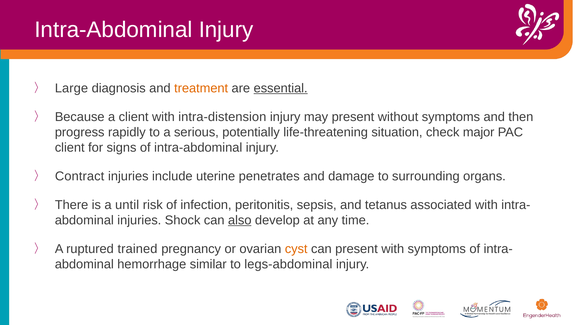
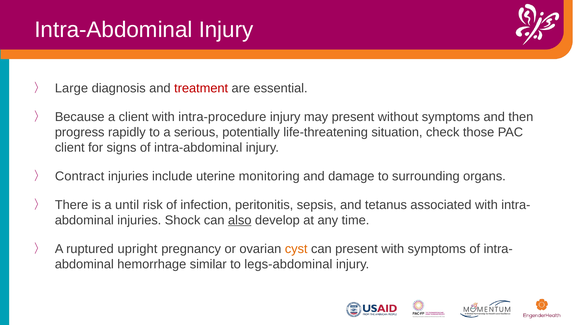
treatment colour: orange -> red (201, 88)
essential underline: present -> none (281, 88)
intra-distension: intra-distension -> intra-procedure (222, 117)
major: major -> those (479, 132)
penetrates: penetrates -> monitoring (269, 176)
trained: trained -> upright (137, 249)
